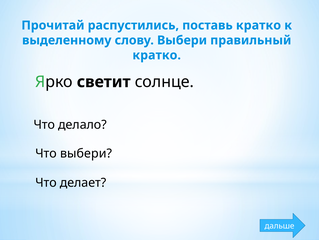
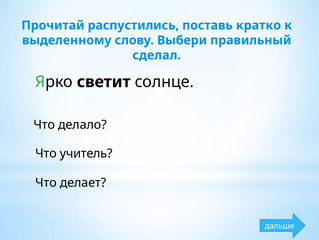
кратко: кратко -> сделал (157, 55)
Что выбери: выбери -> учитель (86, 153)
